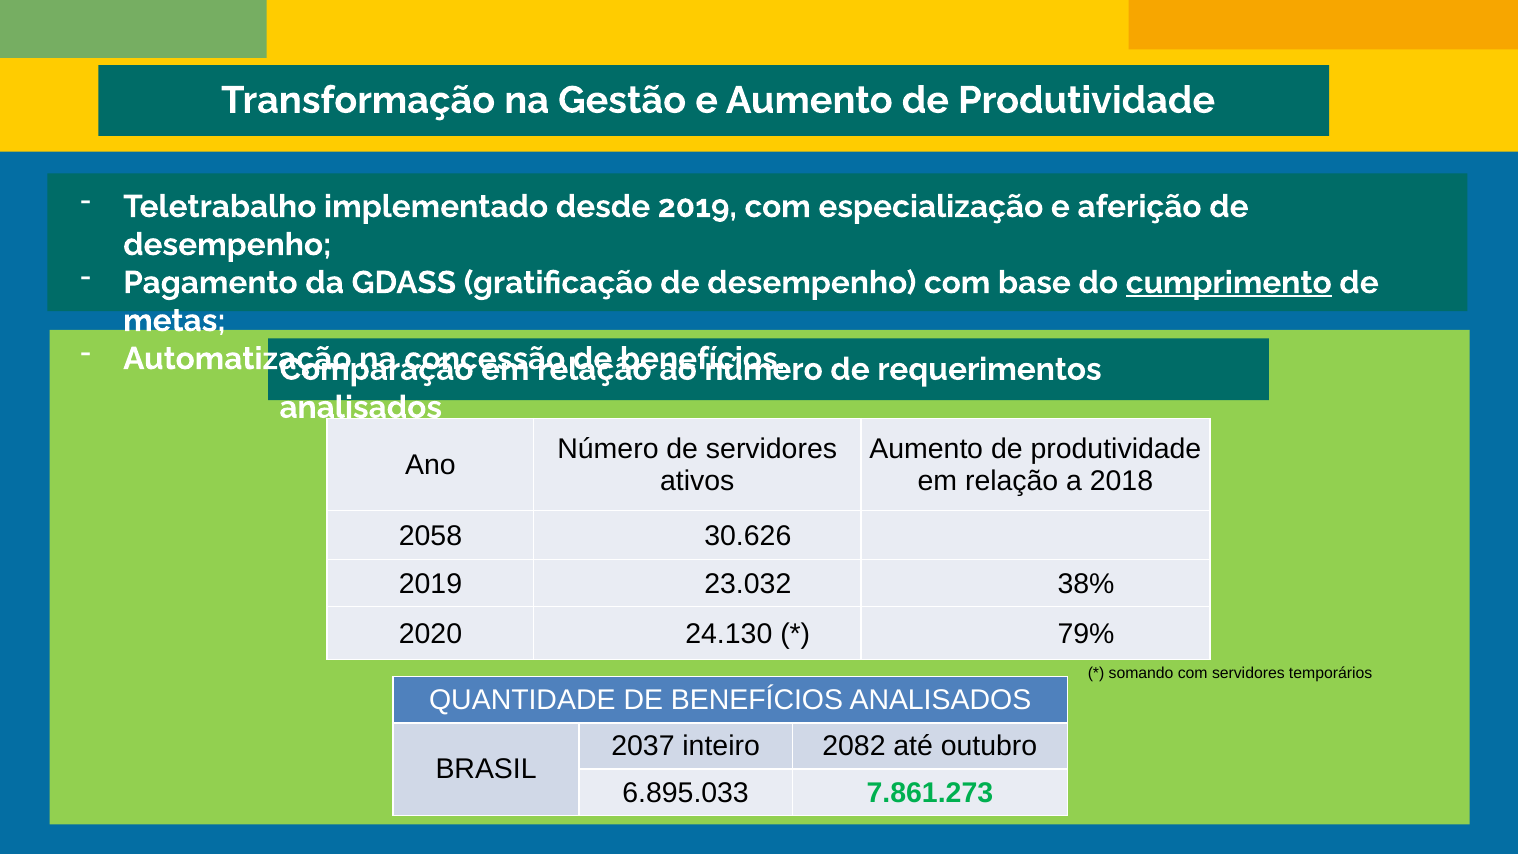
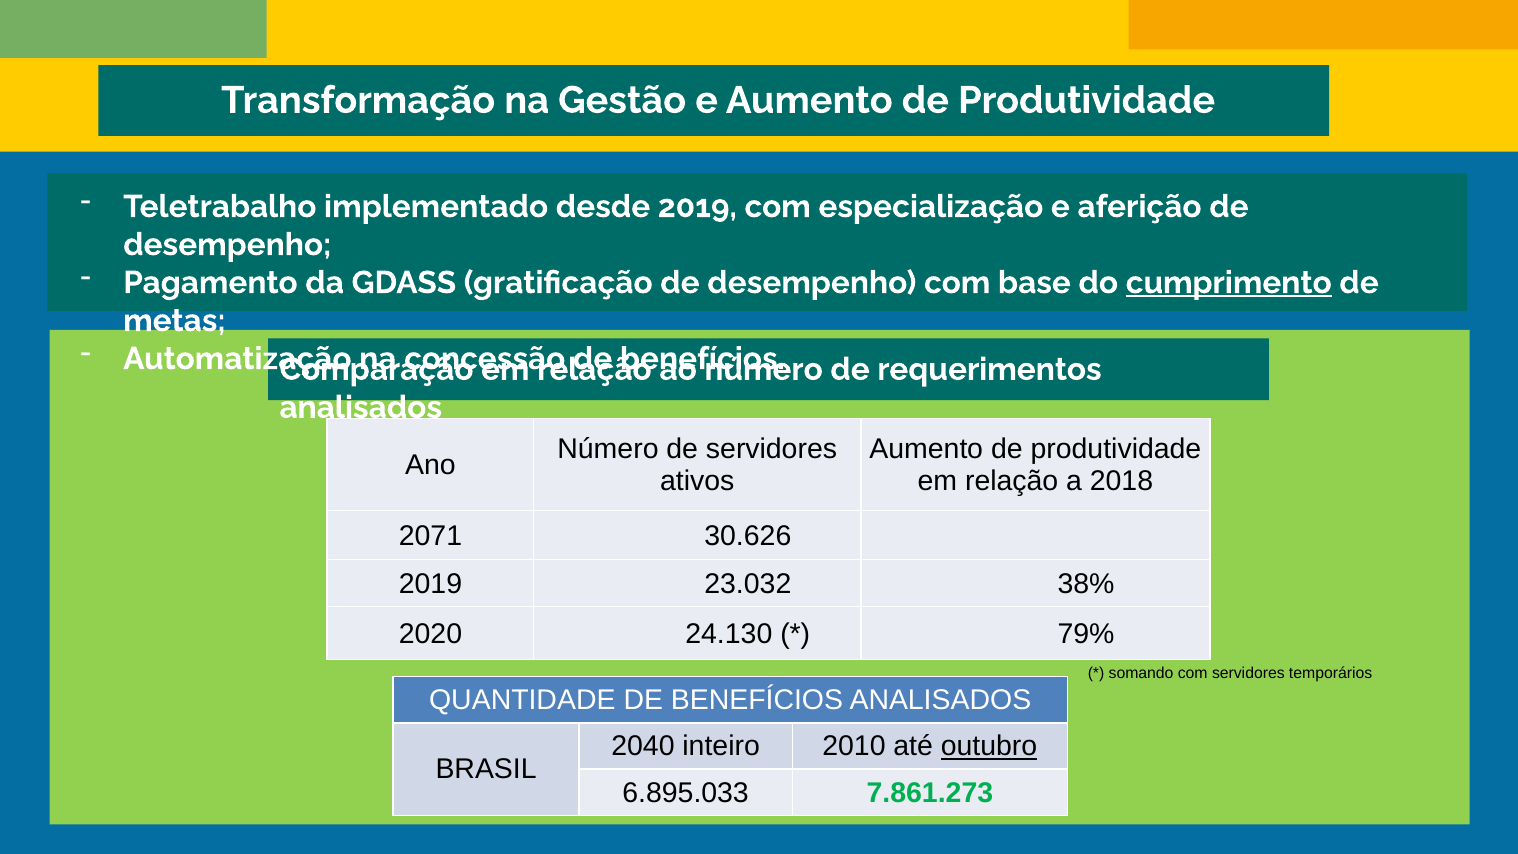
2058: 2058 -> 2071 (430, 536)
2037: 2037 -> 2040 (643, 746)
2082: 2082 -> 2010 (854, 746)
outubro underline: none -> present (989, 746)
